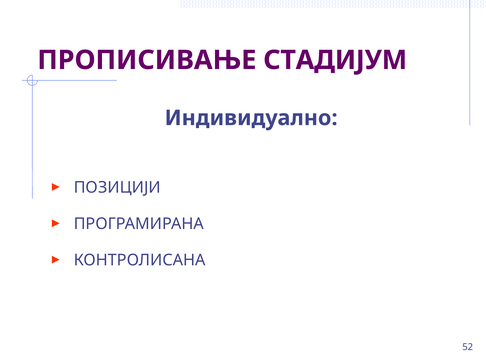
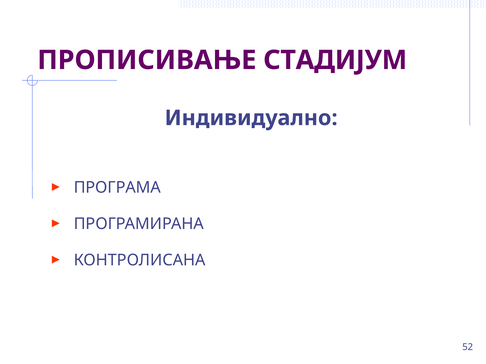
ПОЗИЦИЈИ: ПОЗИЦИЈИ -> ПРОГРАМА (117, 188)
